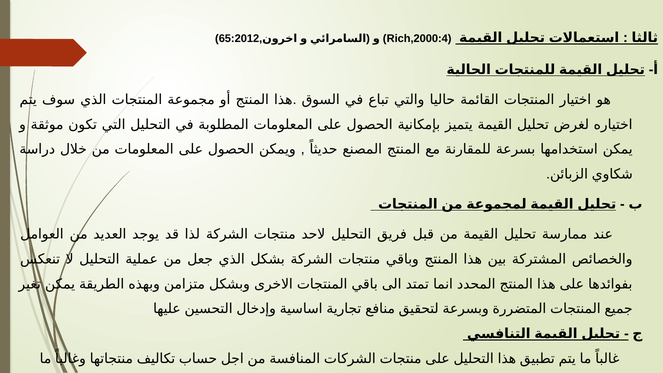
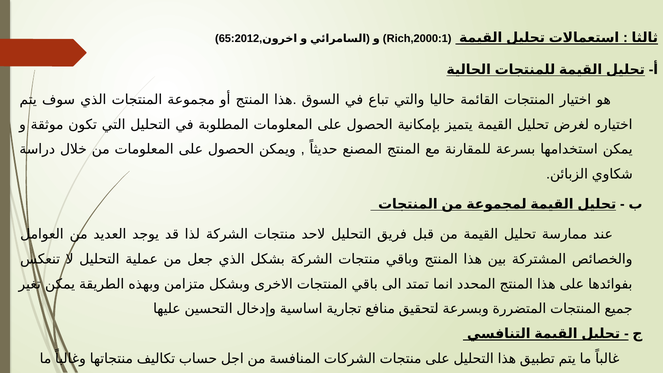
Rich,2000:4: Rich,2000:4 -> Rich,2000:1 (417, 39)
